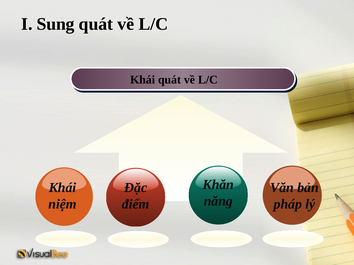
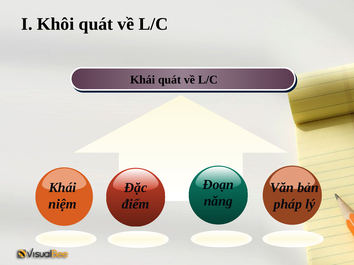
Sung: Sung -> Khôi (56, 24)
Khăn: Khăn -> Đoạn (218, 185)
